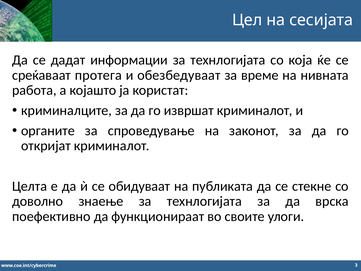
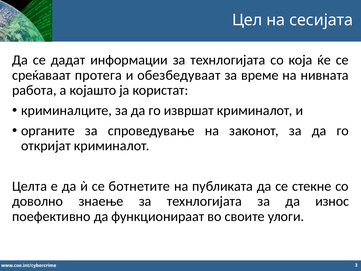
обидуваат: обидуваат -> ботнетите (139, 186)
врска: врска -> износ (332, 201)
